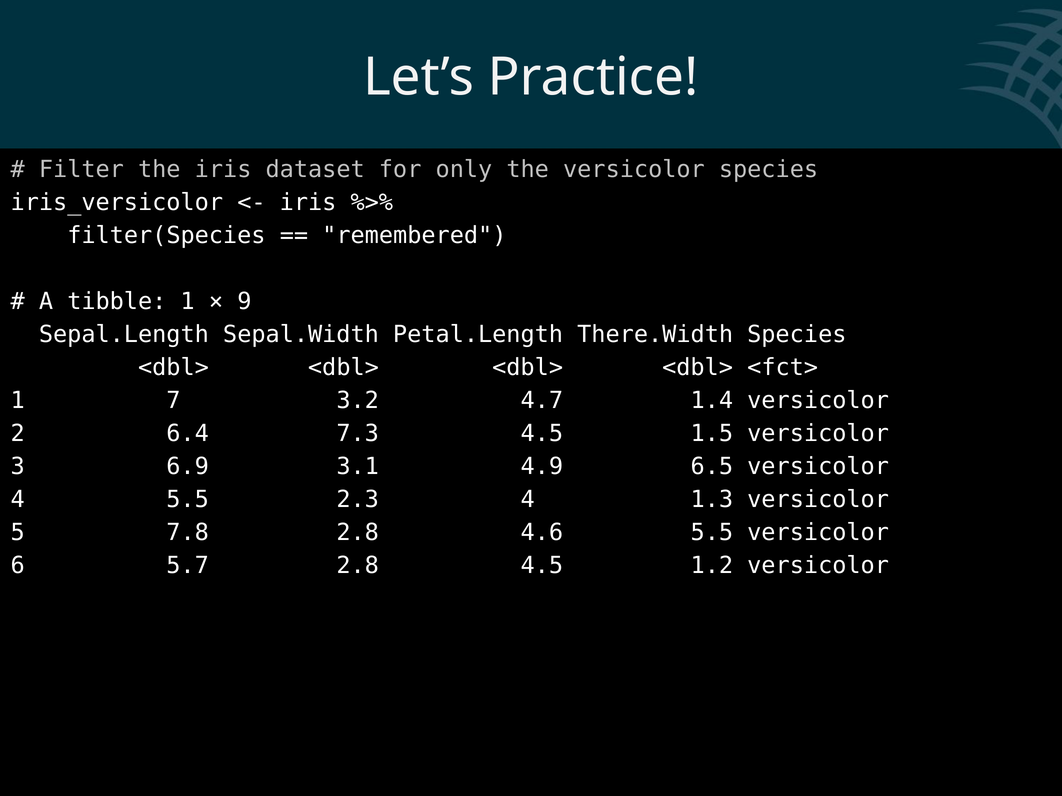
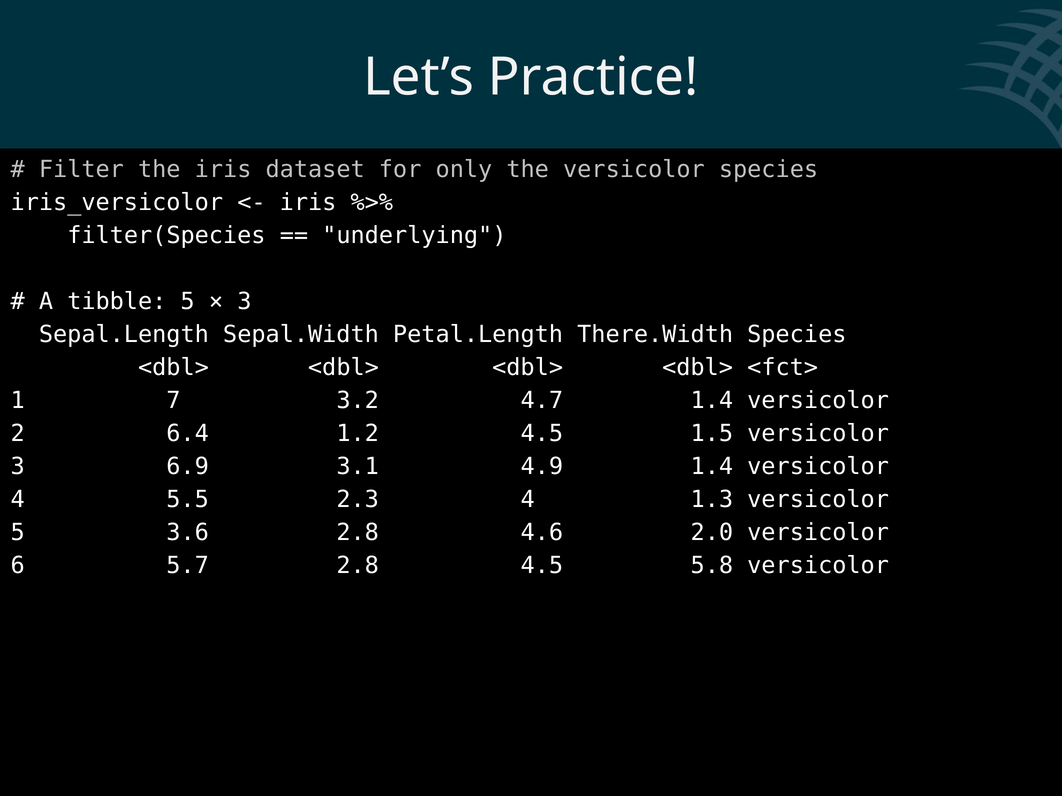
remembered: remembered -> underlying (414, 236)
tibble 1: 1 -> 5 (188, 302)
9: 9 -> 3 (244, 302)
7.3: 7.3 -> 1.2 (358, 434)
4.9 6.5: 6.5 -> 1.4 (712, 467)
7.8: 7.8 -> 3.6 (188, 533)
4.6 5.5: 5.5 -> 2.0 (712, 533)
1.2: 1.2 -> 5.8 (712, 566)
